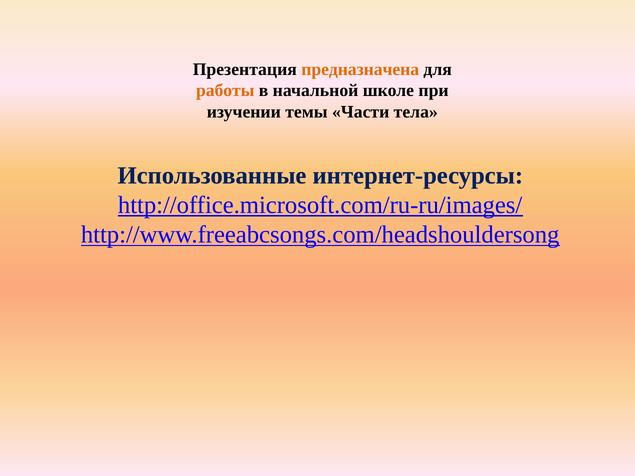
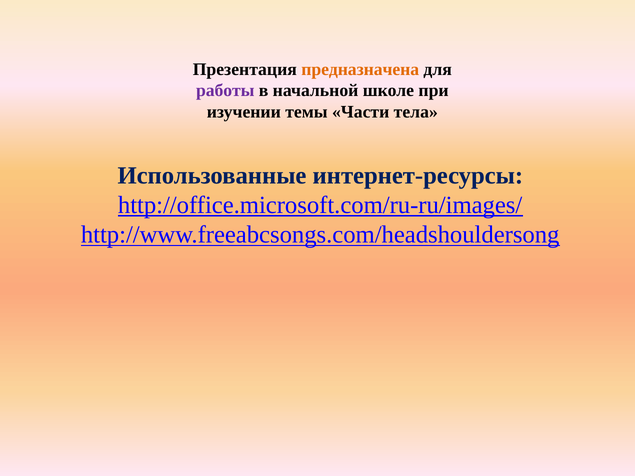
работы colour: orange -> purple (225, 91)
